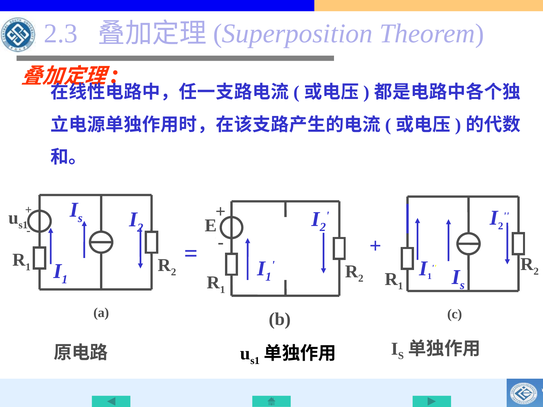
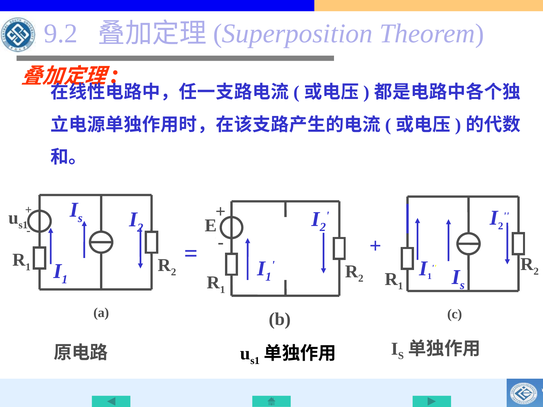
2.3: 2.3 -> 9.2 (61, 34)
